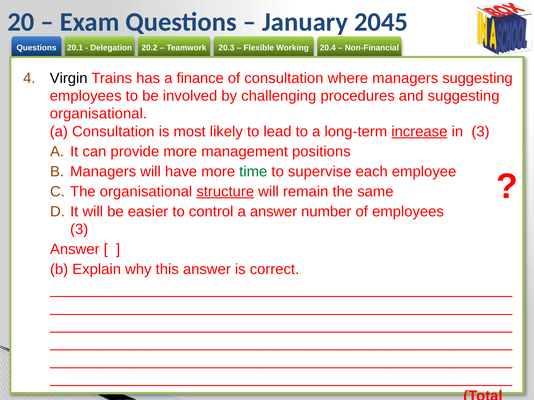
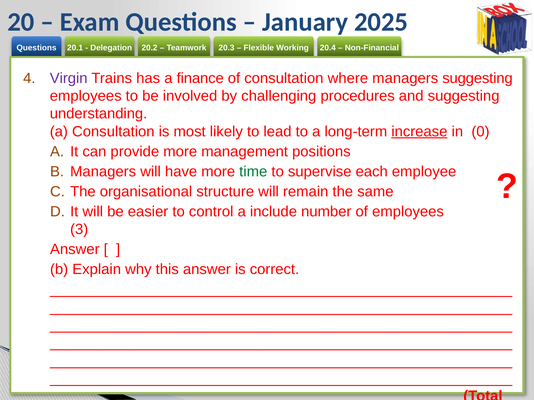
2045: 2045 -> 2025 (381, 22)
Virgin colour: black -> purple (69, 78)
organisational: organisational -> understanding (99, 114)
in 3: 3 -> 0 (480, 132)
structure underline: present -> none (225, 192)
a answer: answer -> include (273, 212)
